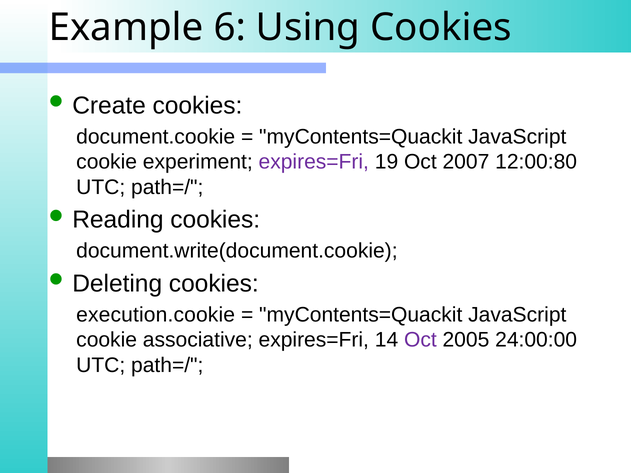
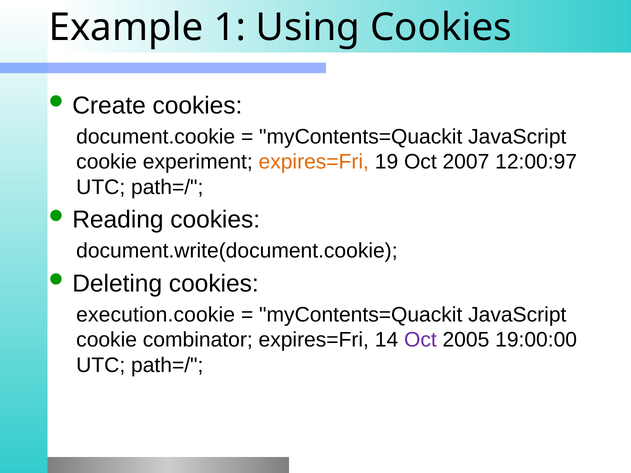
6: 6 -> 1 (230, 28)
expires=Fri colour: purple -> orange (314, 162)
12:00:80: 12:00:80 -> 12:00:97 (536, 162)
associative: associative -> combinator (198, 340)
24:00:00: 24:00:00 -> 19:00:00 (536, 340)
